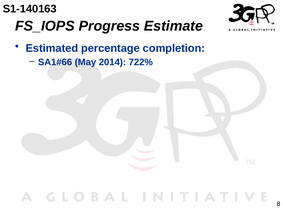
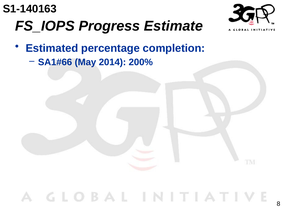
722%: 722% -> 200% (141, 62)
